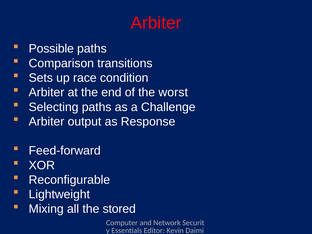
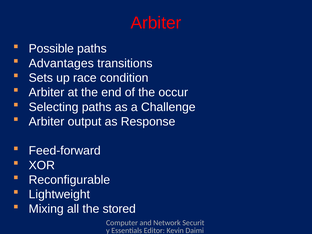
Comparison: Comparison -> Advantages (61, 63)
worst: worst -> occur (173, 92)
